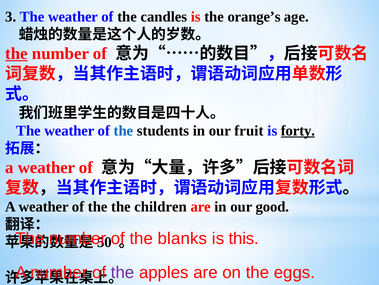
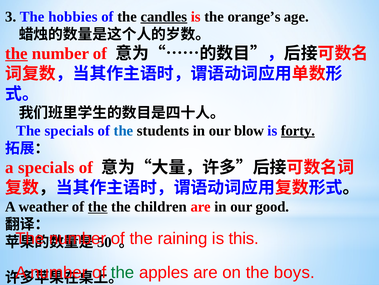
3 The weather: weather -> hobbies (73, 17)
candles underline: none -> present (164, 17)
weather: weather -> specials (69, 130)
fruit: fruit -> blow (249, 130)
weather: weather -> specials (46, 167)
the underline: none -> present (98, 206)
blanks: blanks -> raining (183, 238)
the colour: purple -> green (123, 272)
eggs: eggs -> boys (294, 272)
